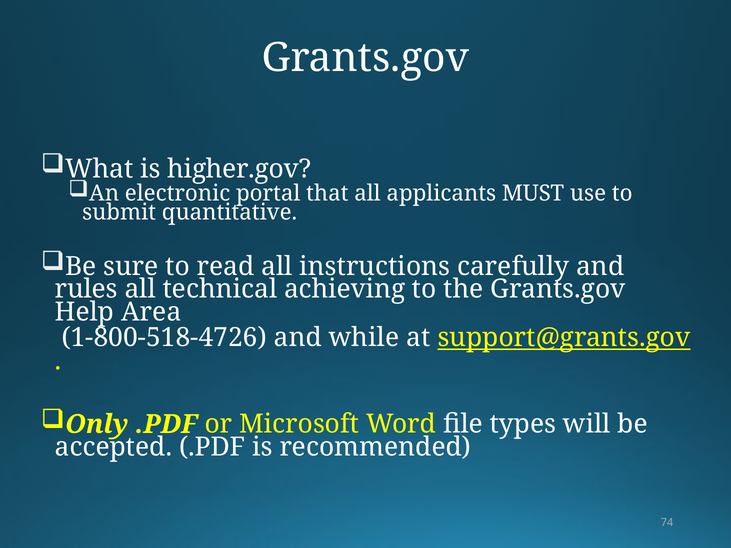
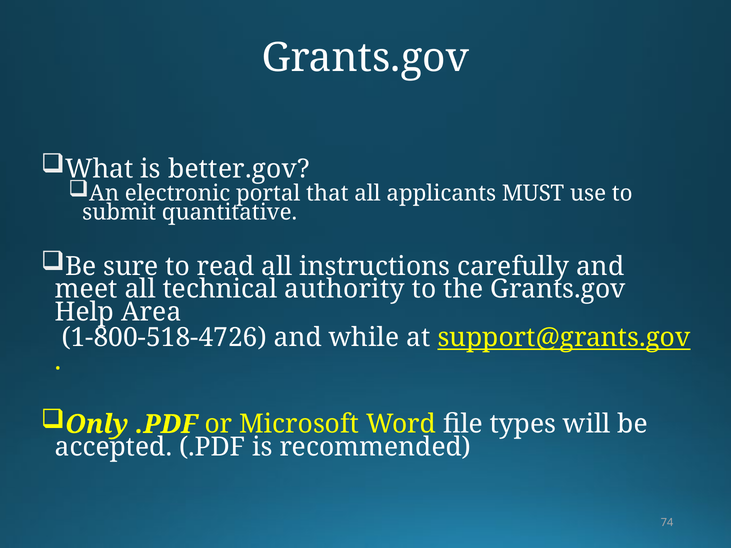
higher.gov: higher.gov -> better.gov (239, 169)
rules: rules -> meet (86, 289)
achieving: achieving -> authority (345, 289)
